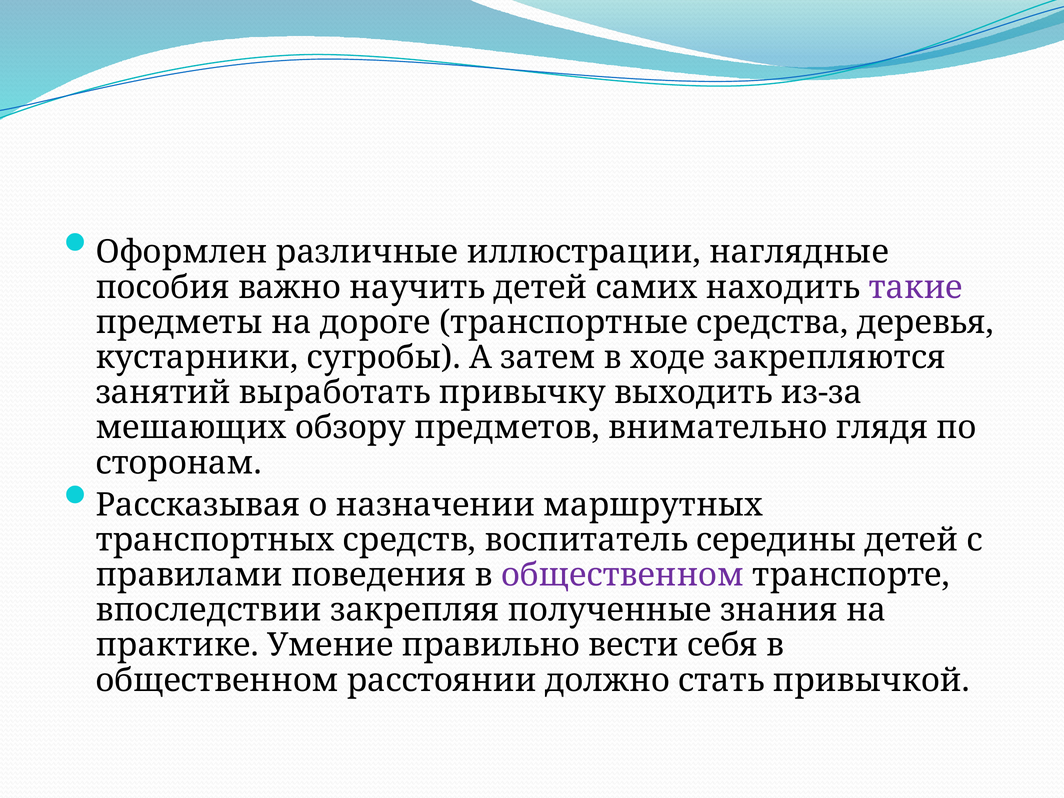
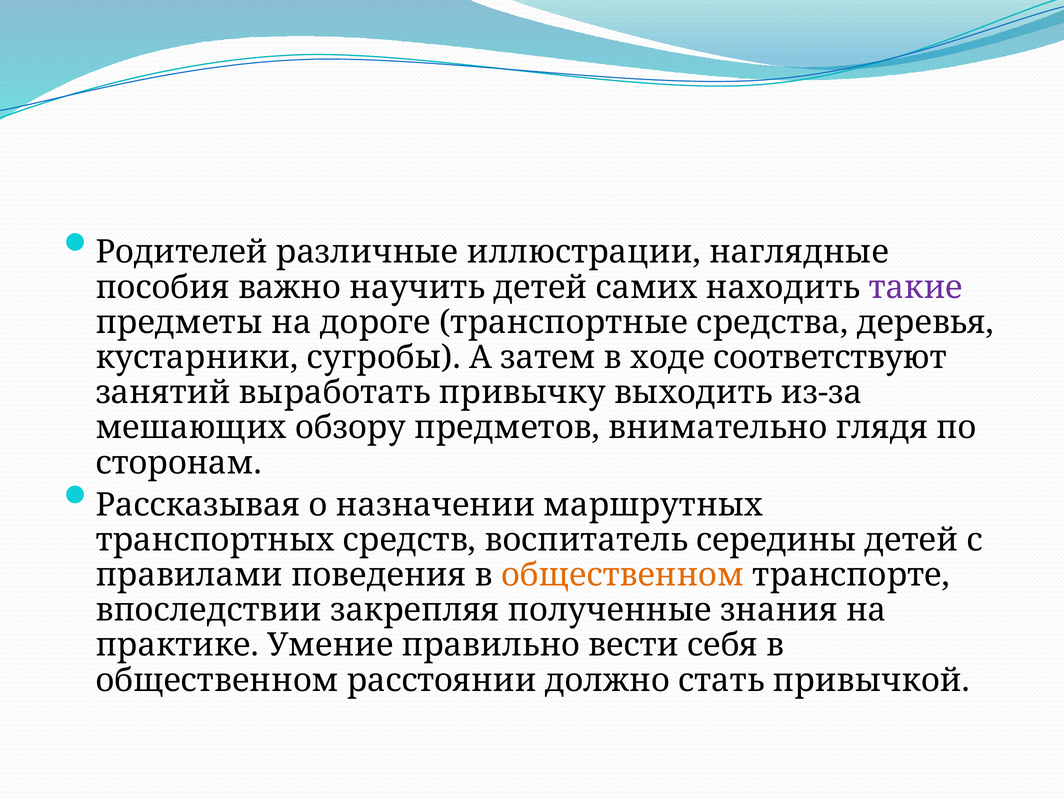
Оформлен: Оформлен -> Родителей (182, 252)
закрепляются: закрепляются -> соответствуют (830, 358)
общественном colour: purple -> orange (623, 575)
